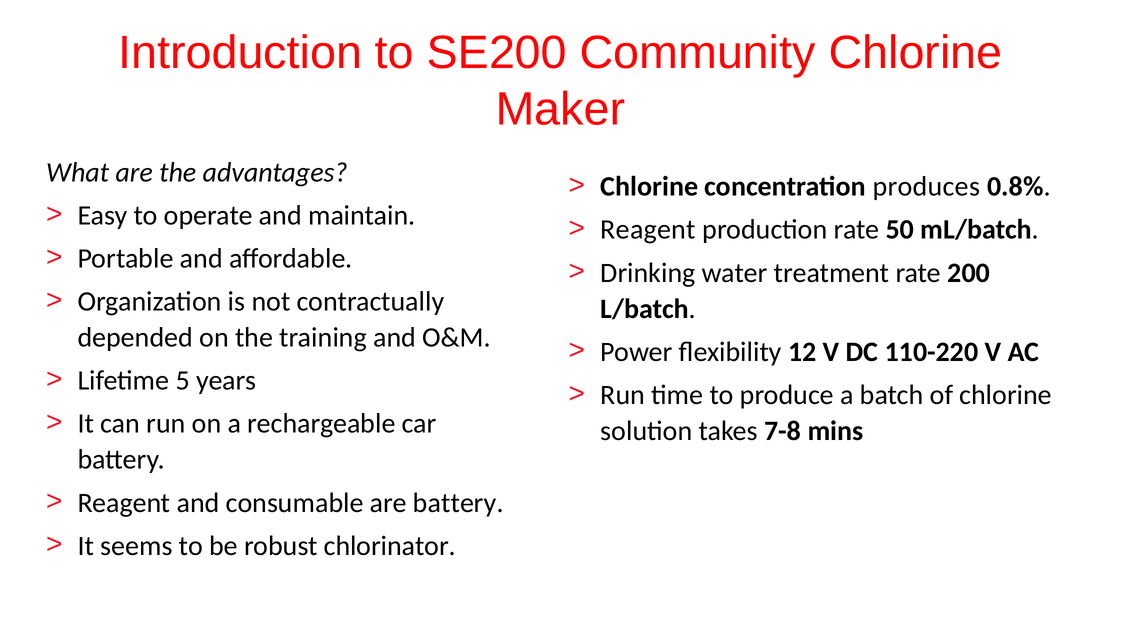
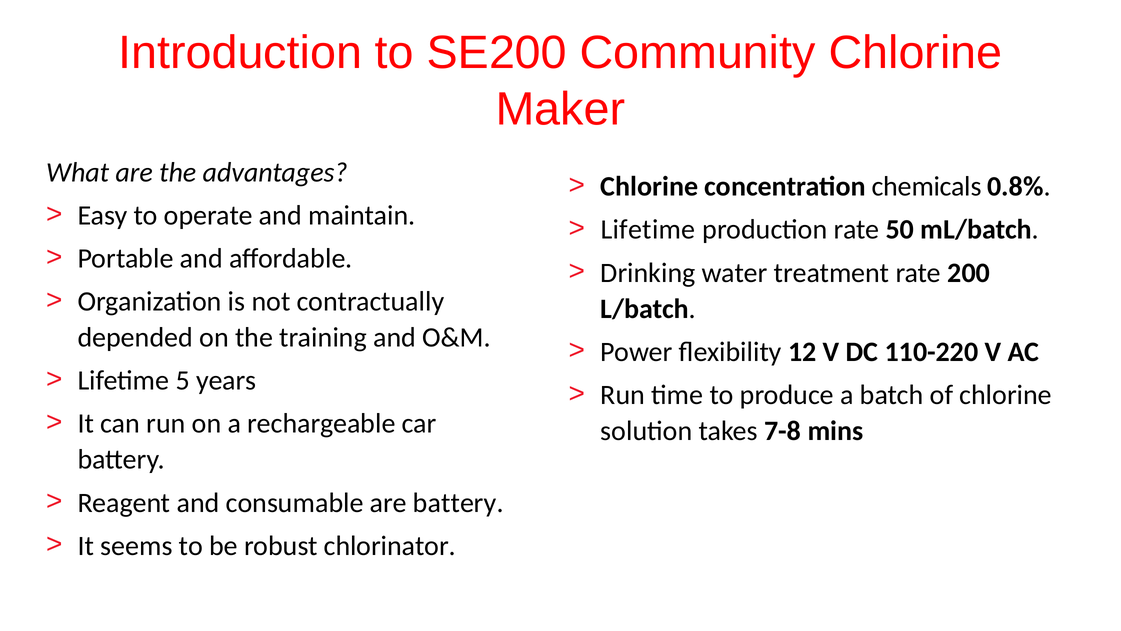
produces: produces -> chemicals (927, 187)
Reagent: Reagent -> Lifetime (648, 230)
